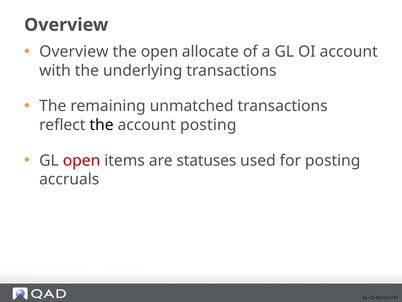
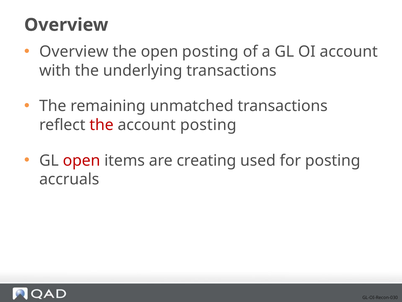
open allocate: allocate -> posting (210, 52)
the colour: black -> red (102, 125)
statuses: statuses -> creating (206, 160)
